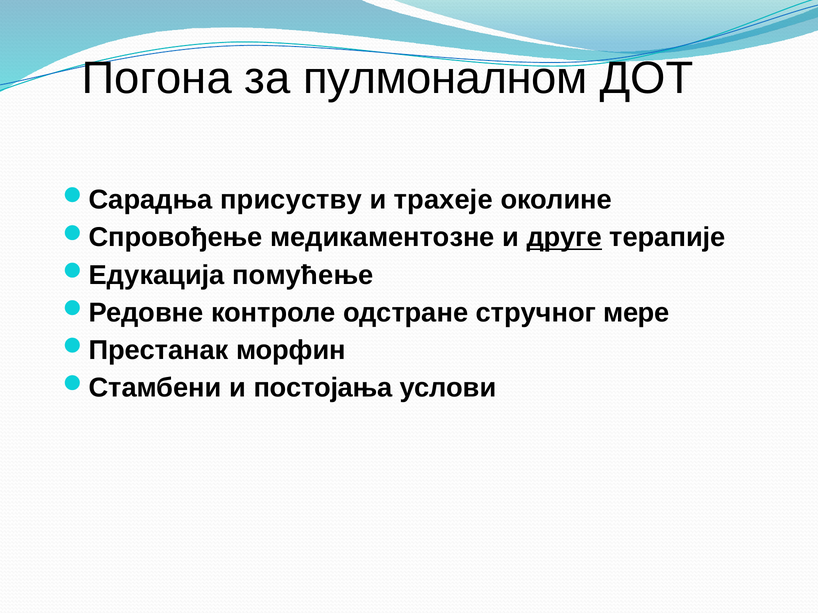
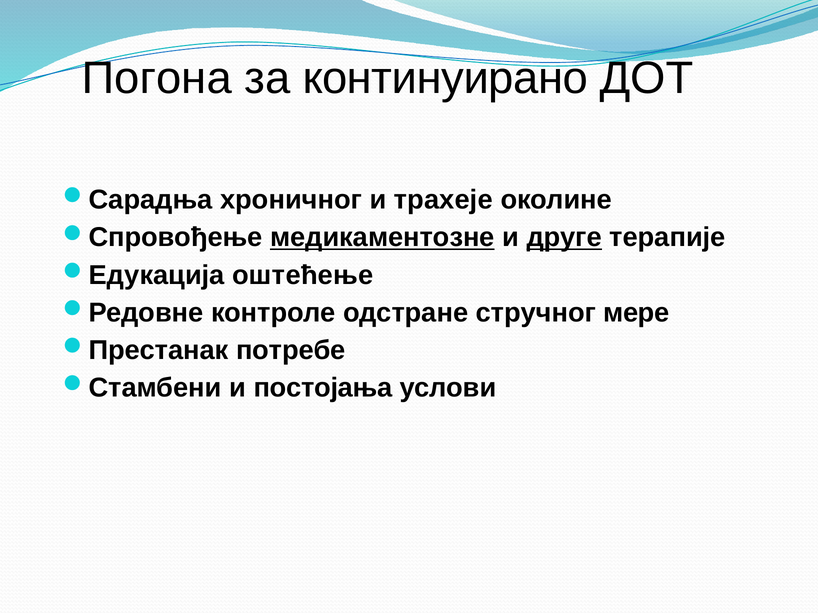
пулмоналном: пулмоналном -> континуирано (445, 78)
присуству: присуству -> хроничног (291, 200)
медикаментозне underline: none -> present (382, 238)
помућење: помућење -> оштећење (303, 275)
морфин: морфин -> потребе (291, 350)
